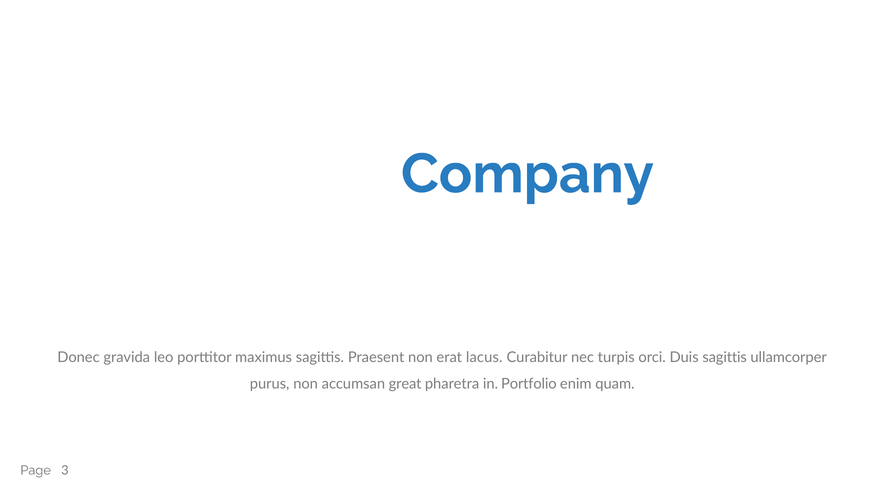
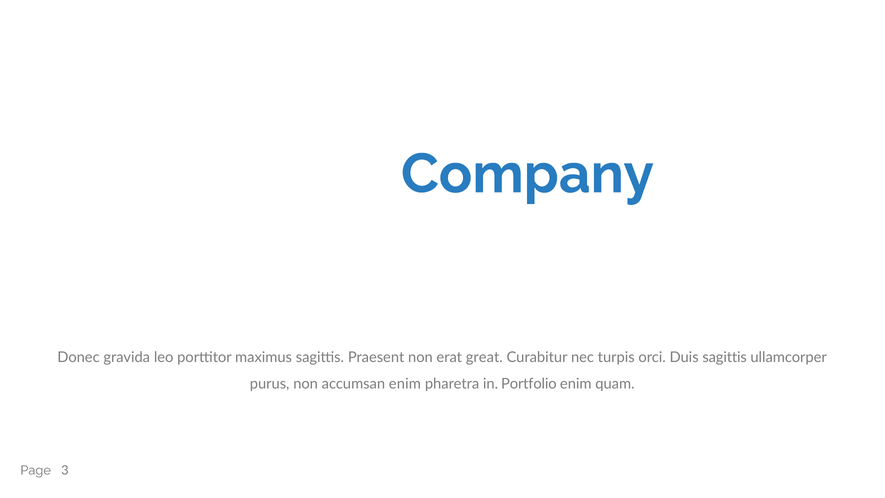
lacus: lacus -> great (484, 357)
accumsan great: great -> enim (405, 384)
